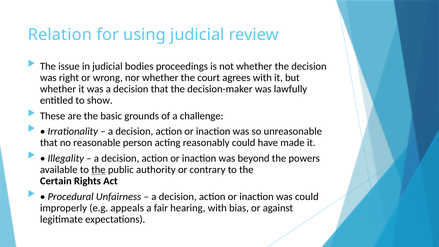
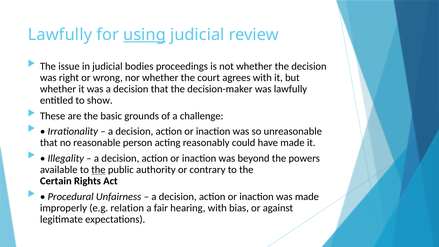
Relation: Relation -> Lawfully (60, 35)
using underline: none -> present (145, 35)
was could: could -> made (307, 197)
appeals: appeals -> relation (127, 208)
